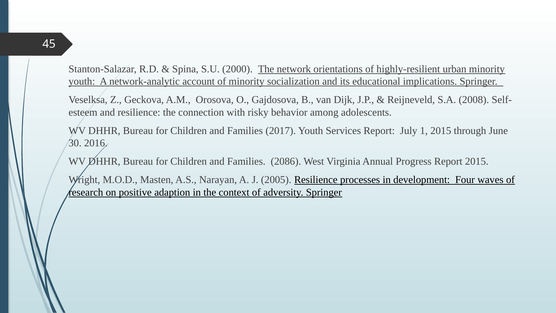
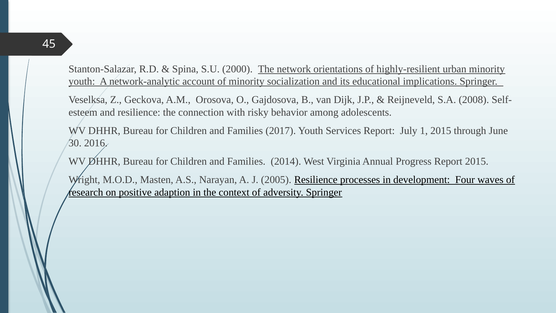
2086: 2086 -> 2014 (286, 161)
